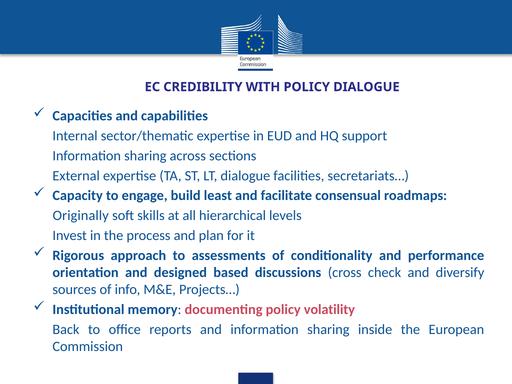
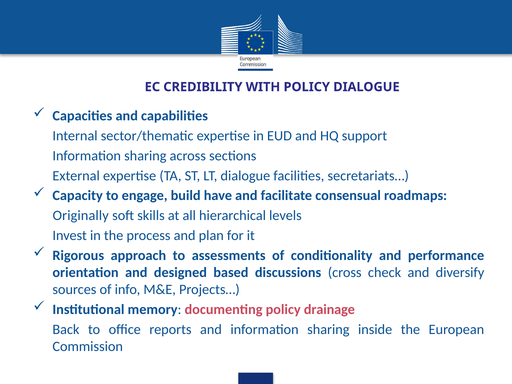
least: least -> have (218, 196)
volatility: volatility -> drainage (329, 309)
